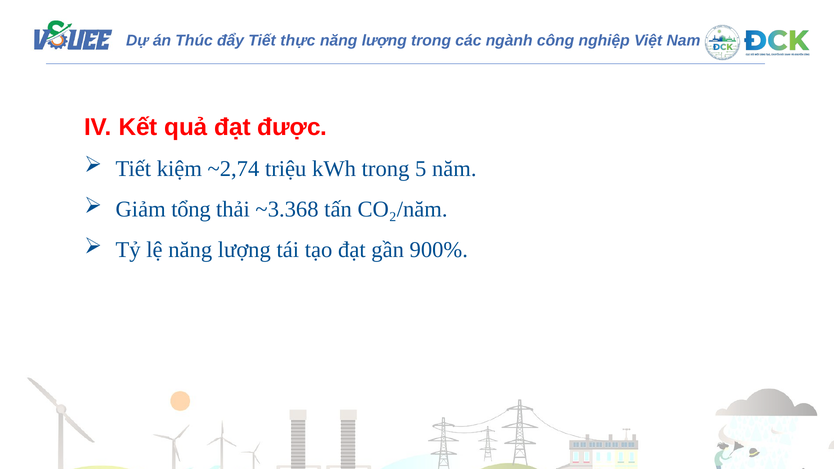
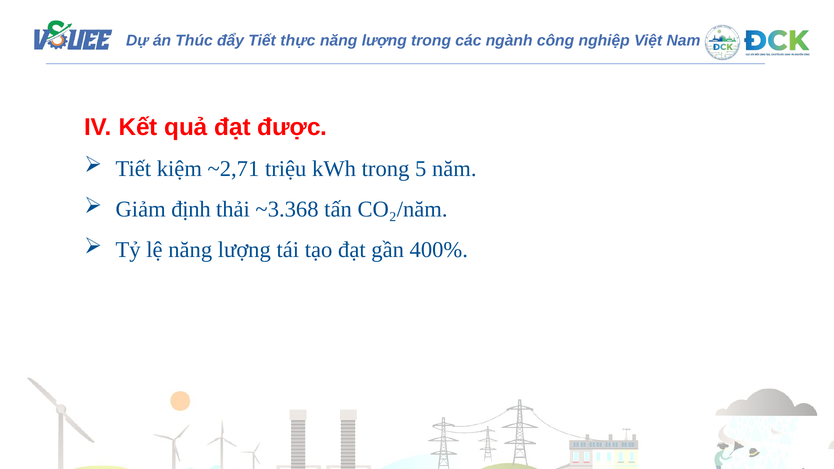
~2,74: ~2,74 -> ~2,71 (233, 169)
tổng: tổng -> định (191, 209)
900%: 900% -> 400% (439, 250)
